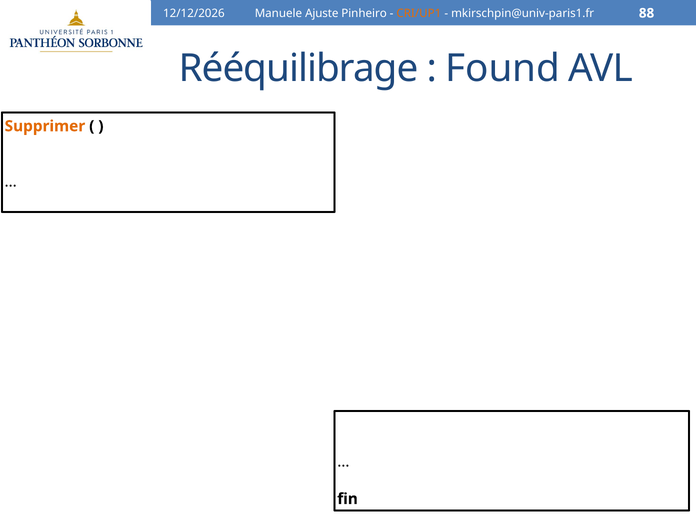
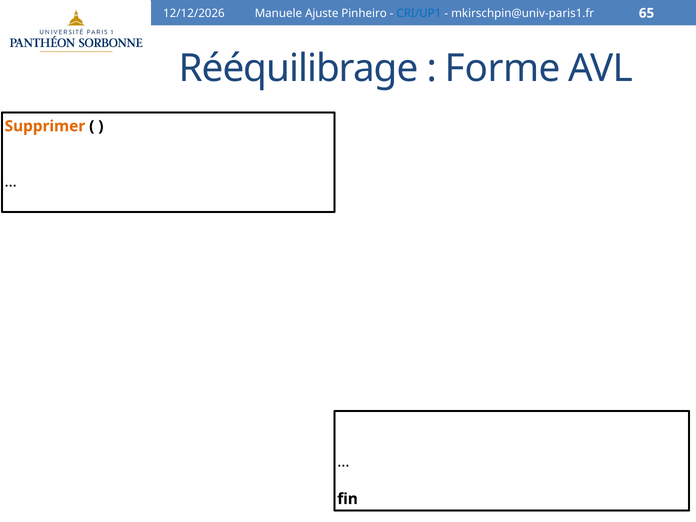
CRI/UP1 colour: orange -> blue (419, 13)
88: 88 -> 65 (647, 13)
Found: Found -> Forme (503, 68)
